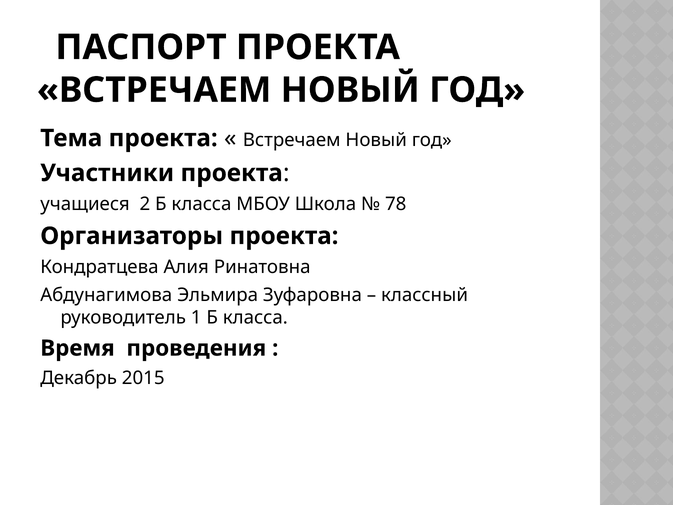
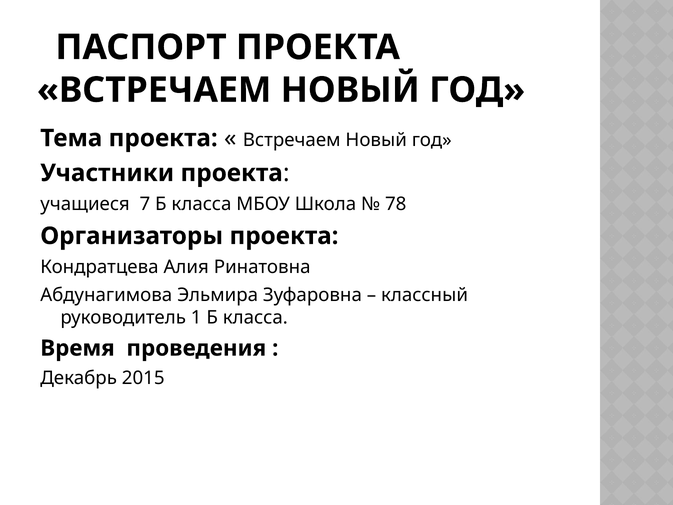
2: 2 -> 7 (145, 204)
